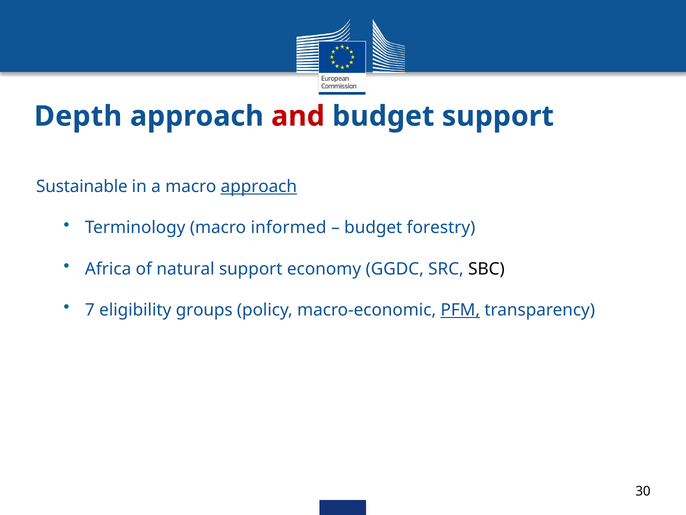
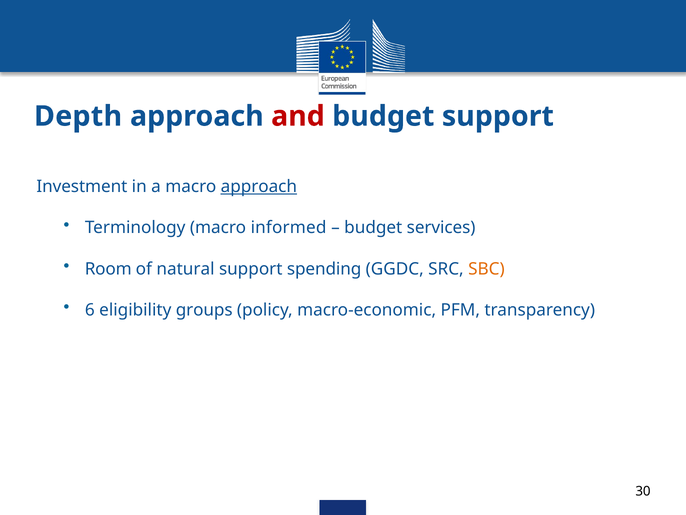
Sustainable: Sustainable -> Investment (82, 186)
forestry: forestry -> services (441, 227)
Africa: Africa -> Room (108, 269)
economy: economy -> spending (324, 269)
SBC colour: black -> orange (486, 269)
7: 7 -> 6 (90, 310)
PFM underline: present -> none (460, 310)
